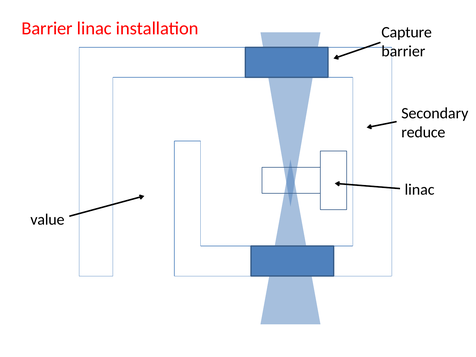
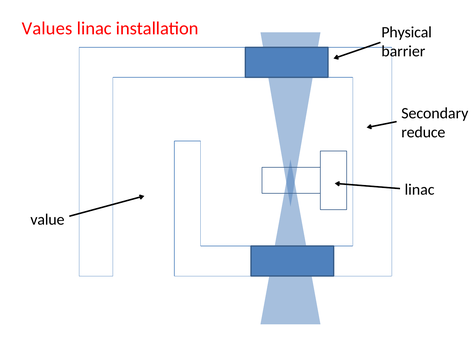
Barrier: Barrier -> Values (47, 28)
Capture: Capture -> Physical (407, 32)
